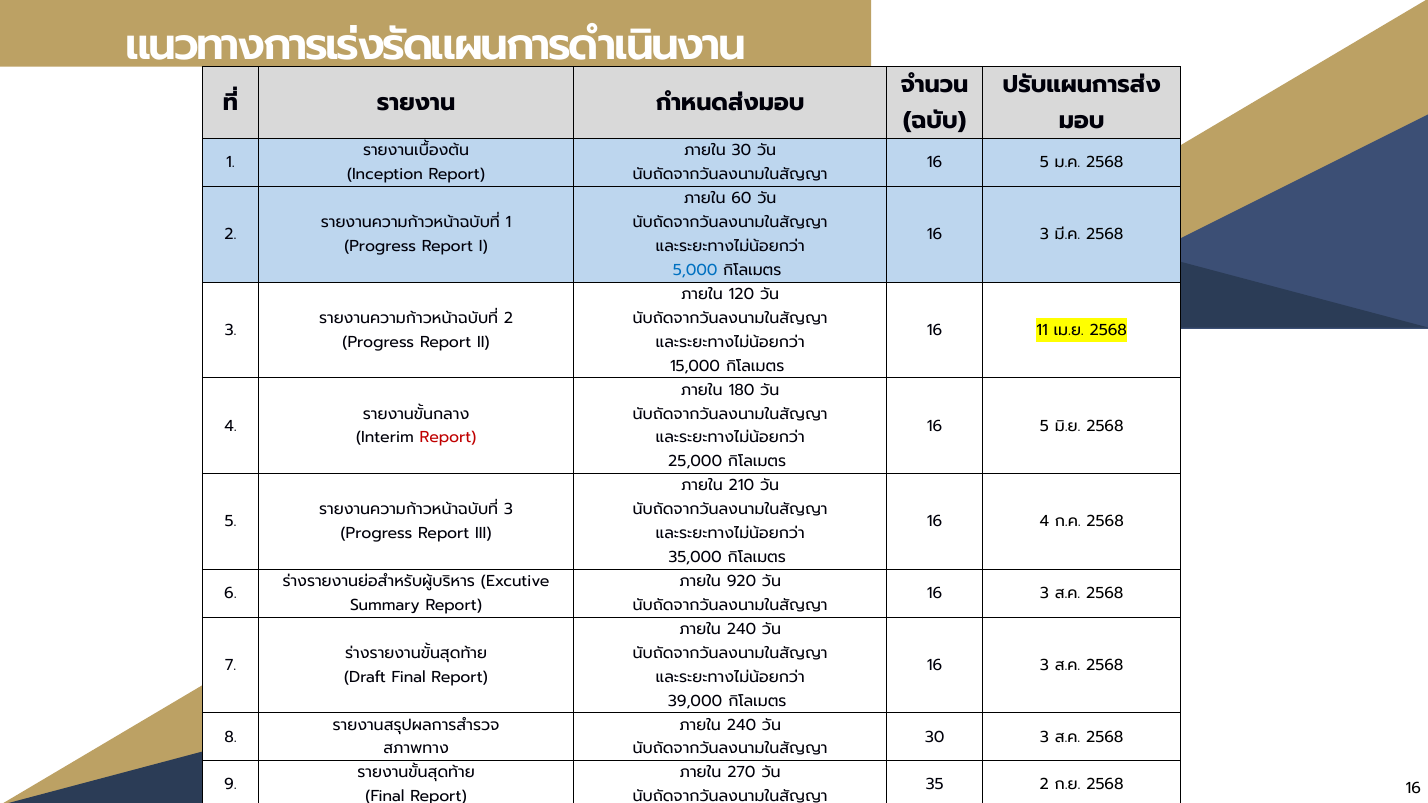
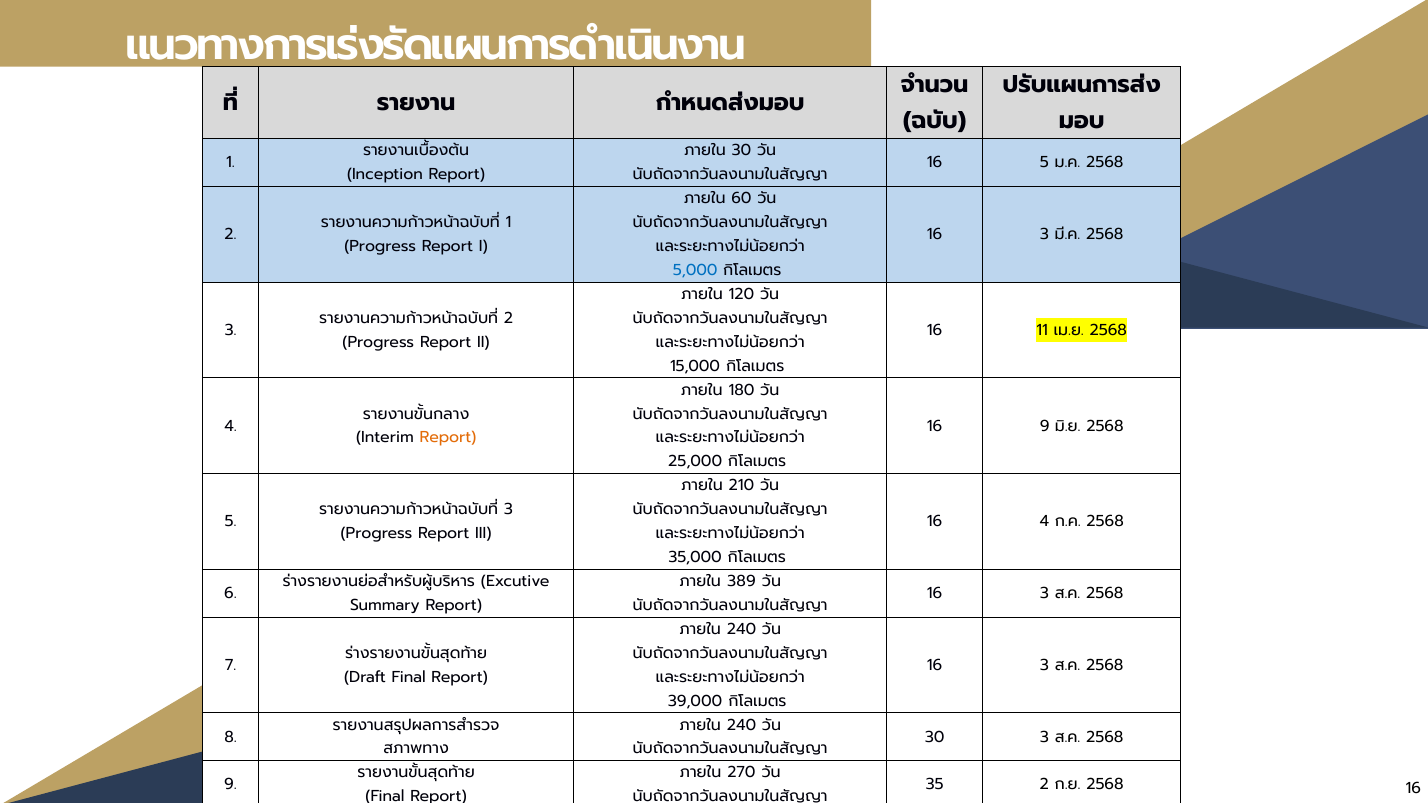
5: 5 -> 9 (1045, 426)
Report colour: red -> orange (448, 438)
920: 920 -> 389 (741, 581)
